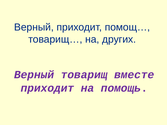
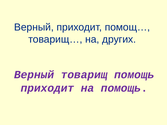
товарищ вместе: вместе -> помощь (134, 75)
